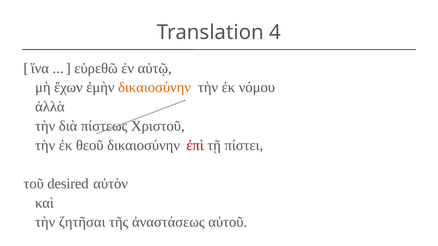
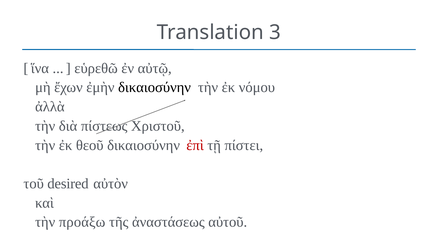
4: 4 -> 3 (275, 33)
δικαιοσύνην colour: orange -> black (155, 88)
ζητῆσαι: ζητῆσαι -> προάξω (82, 223)
